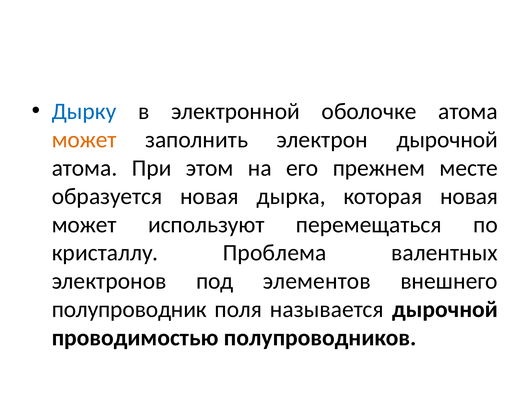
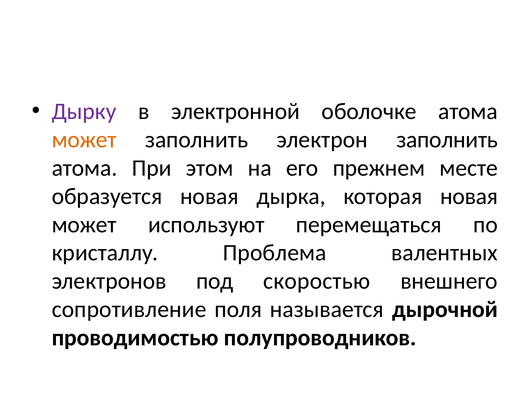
Дырку colour: blue -> purple (84, 111)
электрон дырочной: дырочной -> заполнить (447, 139)
элементов: элементов -> скоростью (317, 281)
полупроводник: полупроводник -> сопротивление (129, 309)
